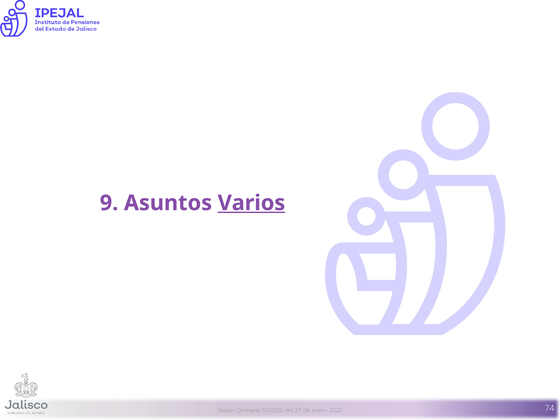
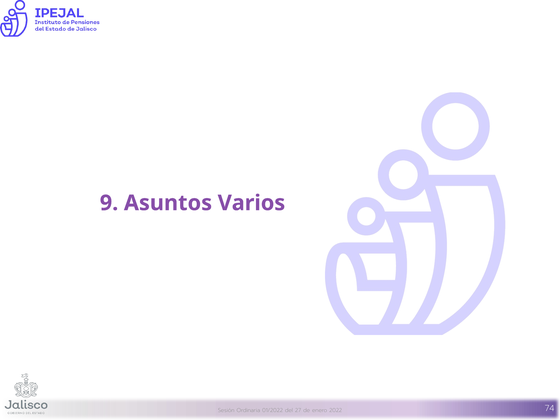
Varios underline: present -> none (251, 203)
